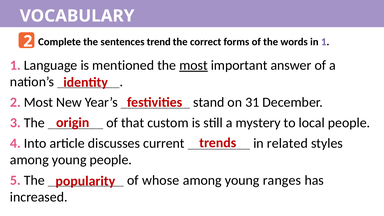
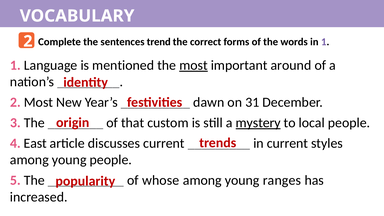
answer: answer -> around (291, 65)
stand: stand -> dawn (209, 102)
mystery underline: none -> present (258, 123)
Into: Into -> East (35, 143)
in related: related -> current (287, 143)
